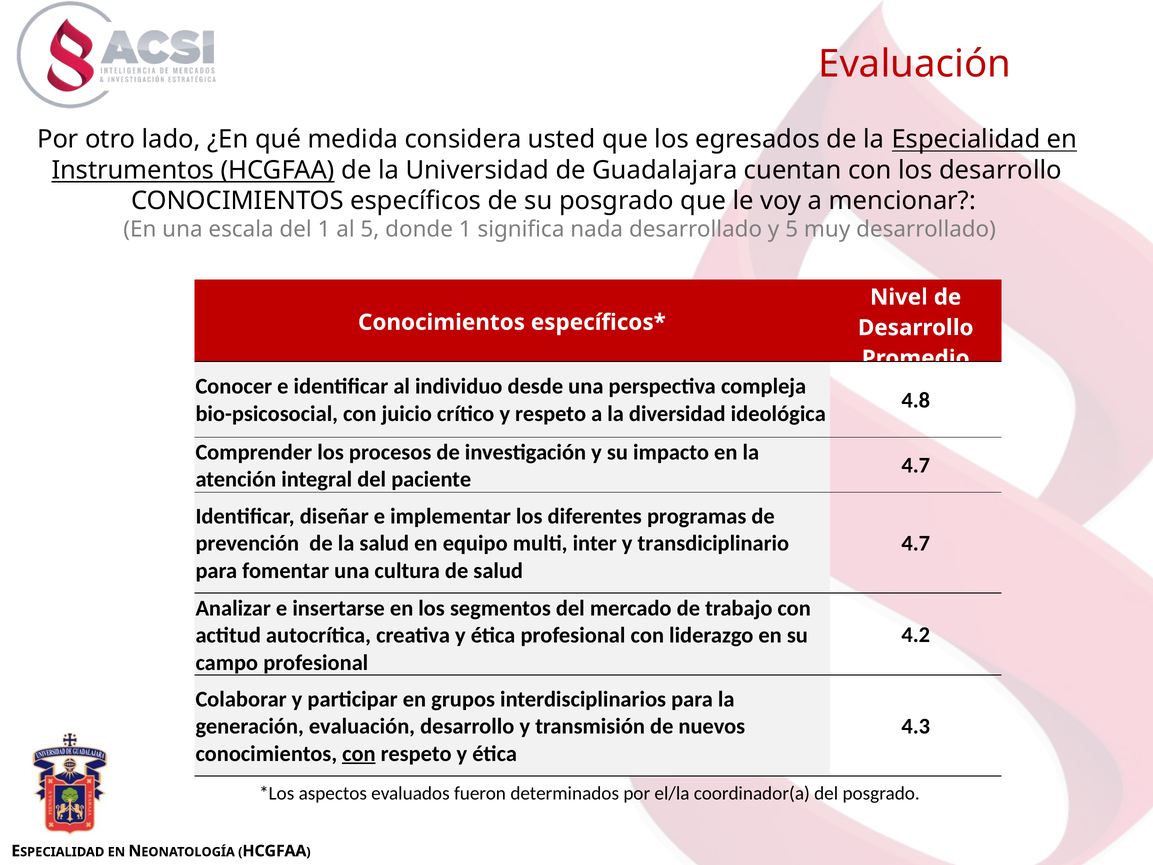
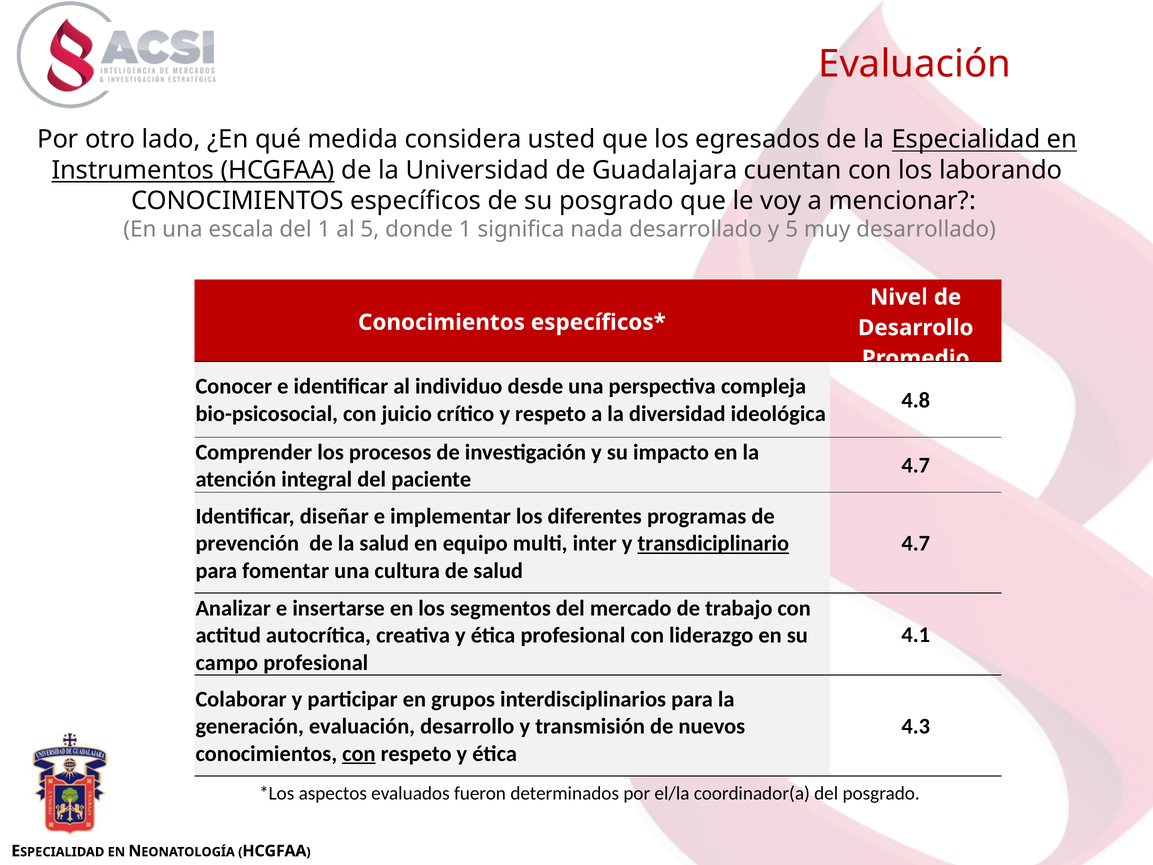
los desarrollo: desarrollo -> laborando (1001, 170)
transdiciplinario underline: none -> present (713, 543)
4.2: 4.2 -> 4.1 (916, 635)
